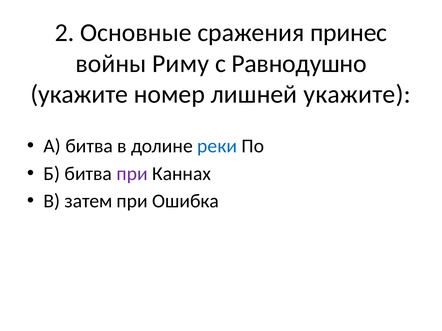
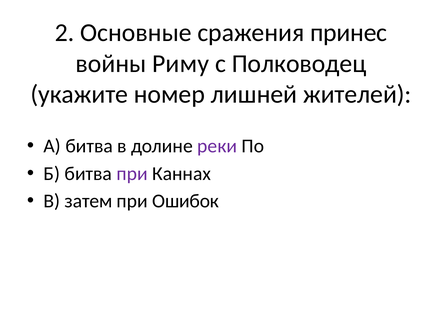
Равнодушно: Равнодушно -> Полководец (299, 64)
лишней укажите: укажите -> жителей (357, 95)
реки colour: blue -> purple (217, 146)
Ошибка: Ошибка -> Ошибок (186, 201)
